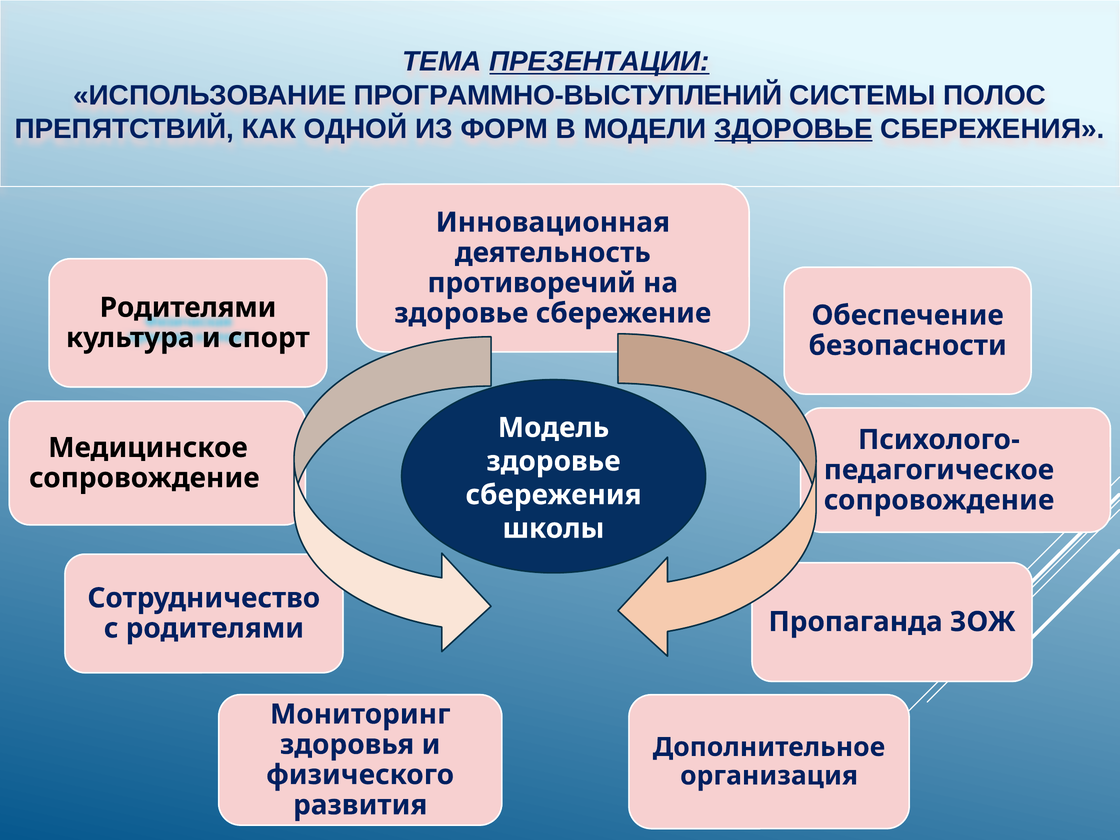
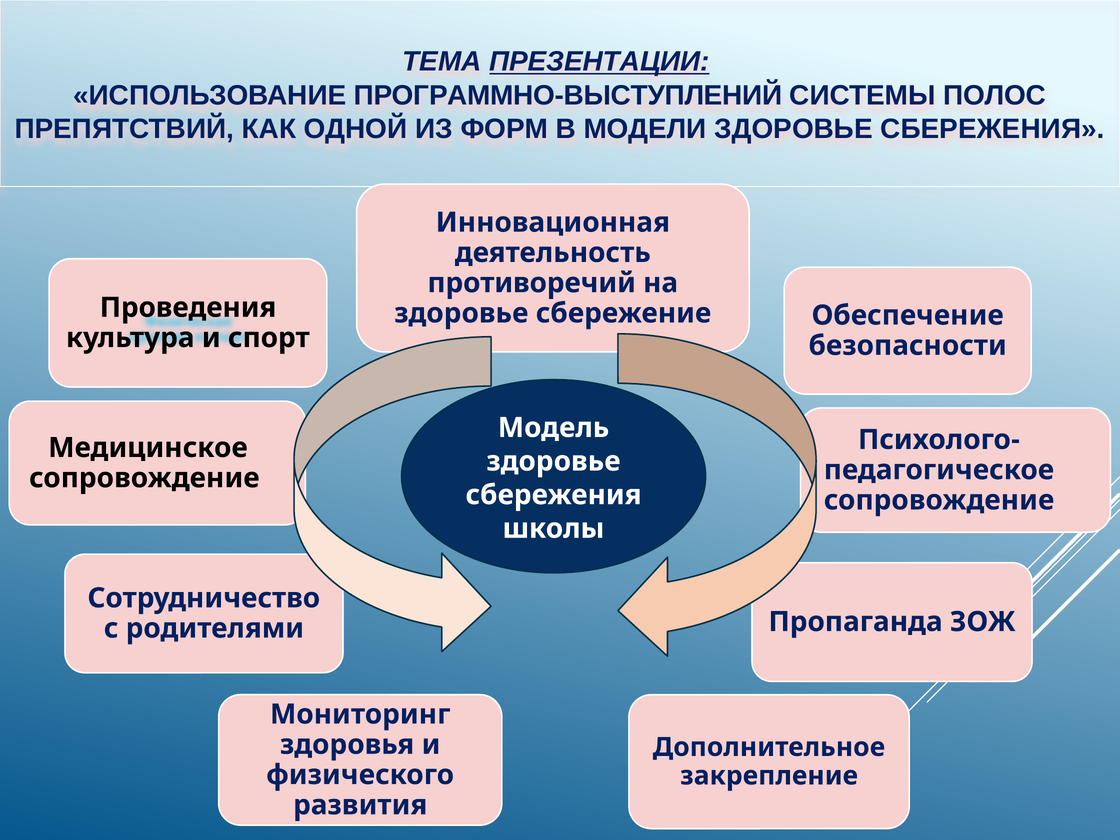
ЗДОРОВЬЕ underline: present -> none (793, 129)
Родителями: Родителями -> Проведения (188, 308)
организация: организация -> закрепление (769, 776)
